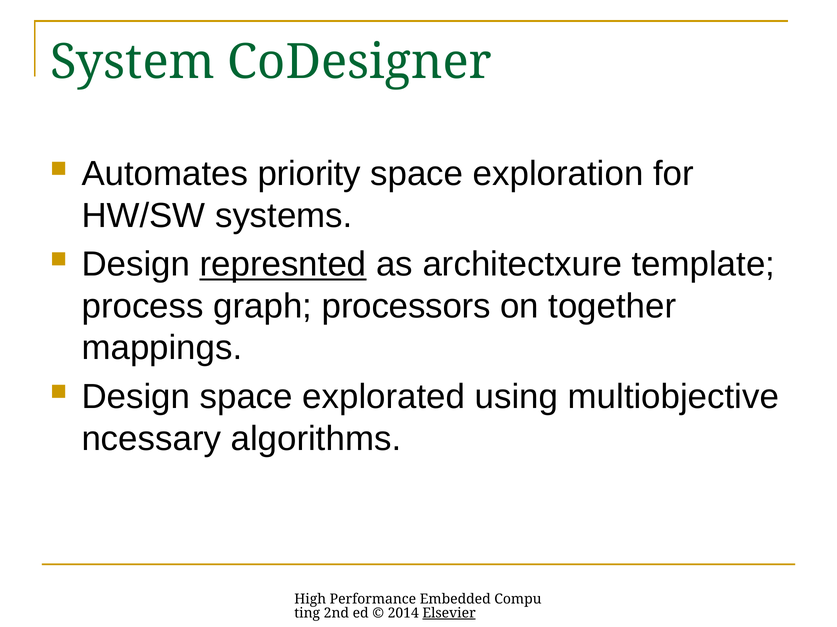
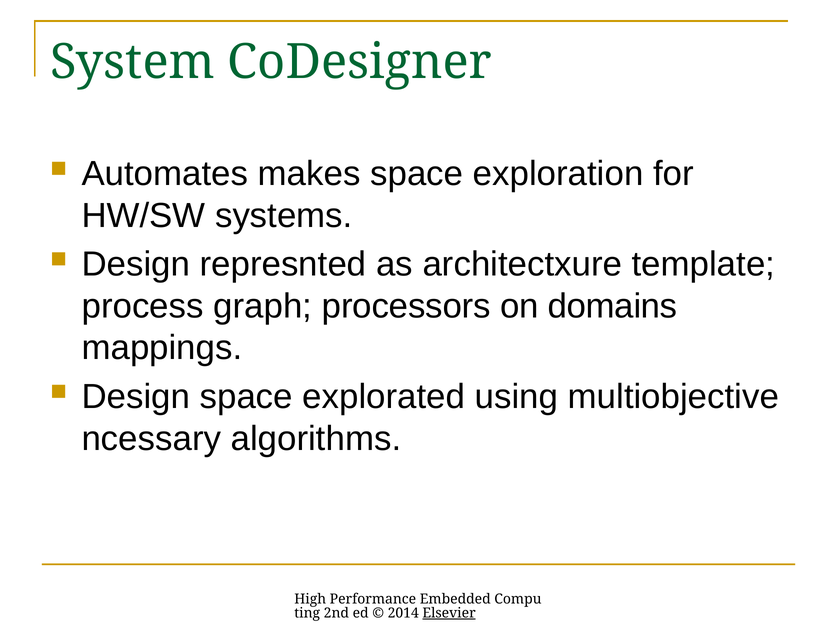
priority: priority -> makes (309, 174)
represnted underline: present -> none (283, 265)
together: together -> domains (613, 307)
